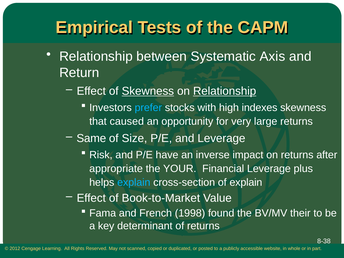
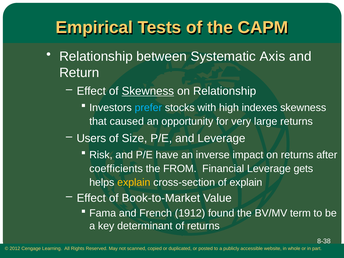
Relationship underline: present -> none (225, 91)
Same: Same -> Users (91, 138)
appropriate: appropriate -> coefficients (116, 169)
YOUR: YOUR -> FROM (180, 169)
plus: plus -> gets (303, 169)
explain colour: light blue -> yellow (134, 183)
1998: 1998 -> 1912 (190, 213)
their: their -> term (300, 213)
